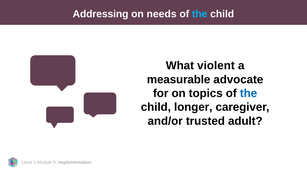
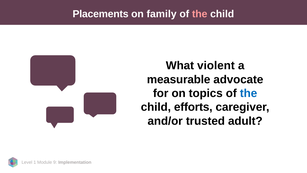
Addressing: Addressing -> Placements (101, 14)
needs: needs -> family (162, 14)
the colour: light blue -> pink (200, 14)
longer: longer -> efforts (193, 107)
